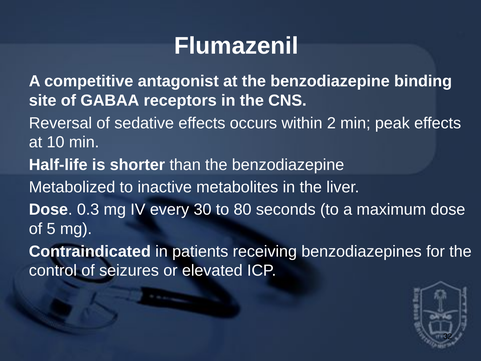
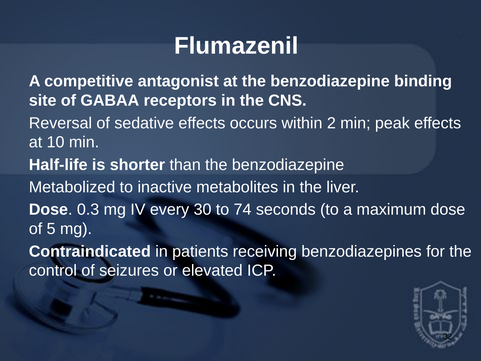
80: 80 -> 74 (243, 210)
